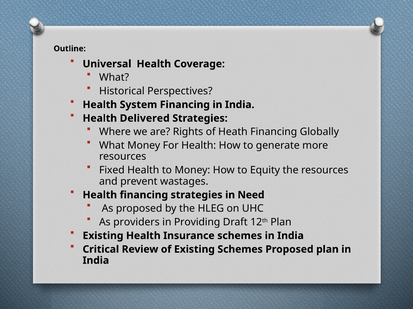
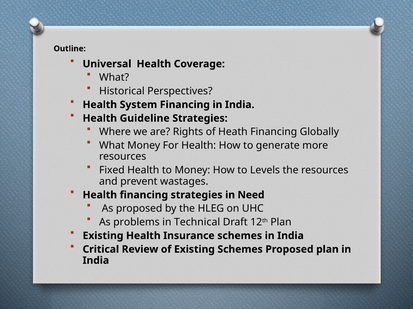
Delivered: Delivered -> Guideline (145, 119)
Equity: Equity -> Levels (265, 171)
providers: providers -> problems (136, 223)
Providing: Providing -> Technical (197, 223)
